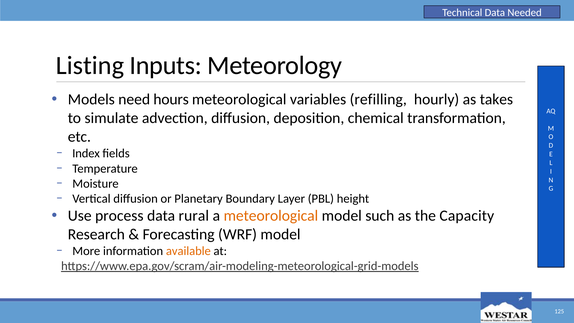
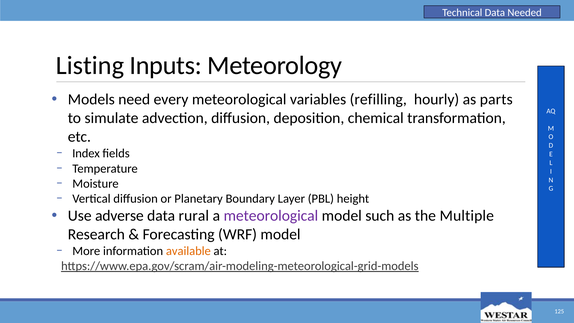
hours: hours -> every (171, 99)
takes: takes -> parts (496, 99)
process: process -> adverse (119, 216)
meteorological colour: orange -> purple (271, 216)
Capacity: Capacity -> Multiple (467, 216)
